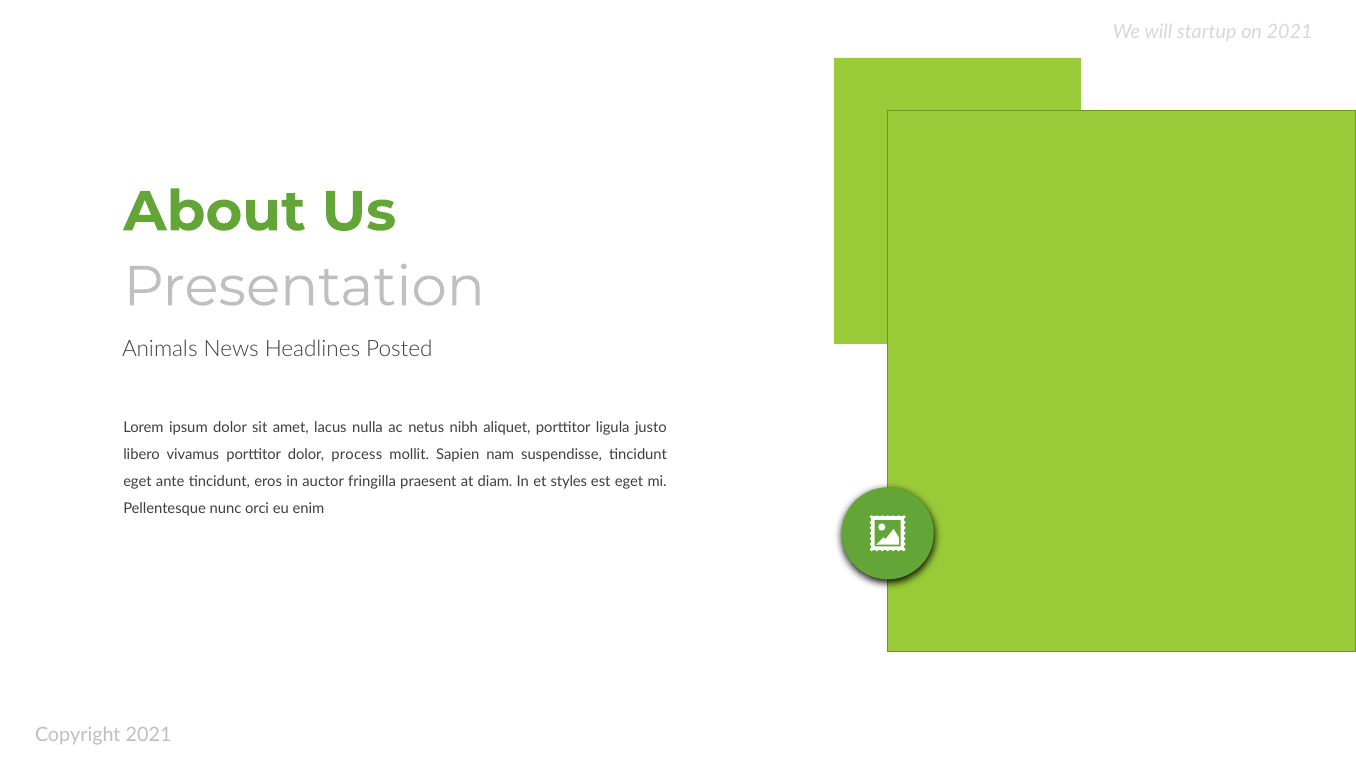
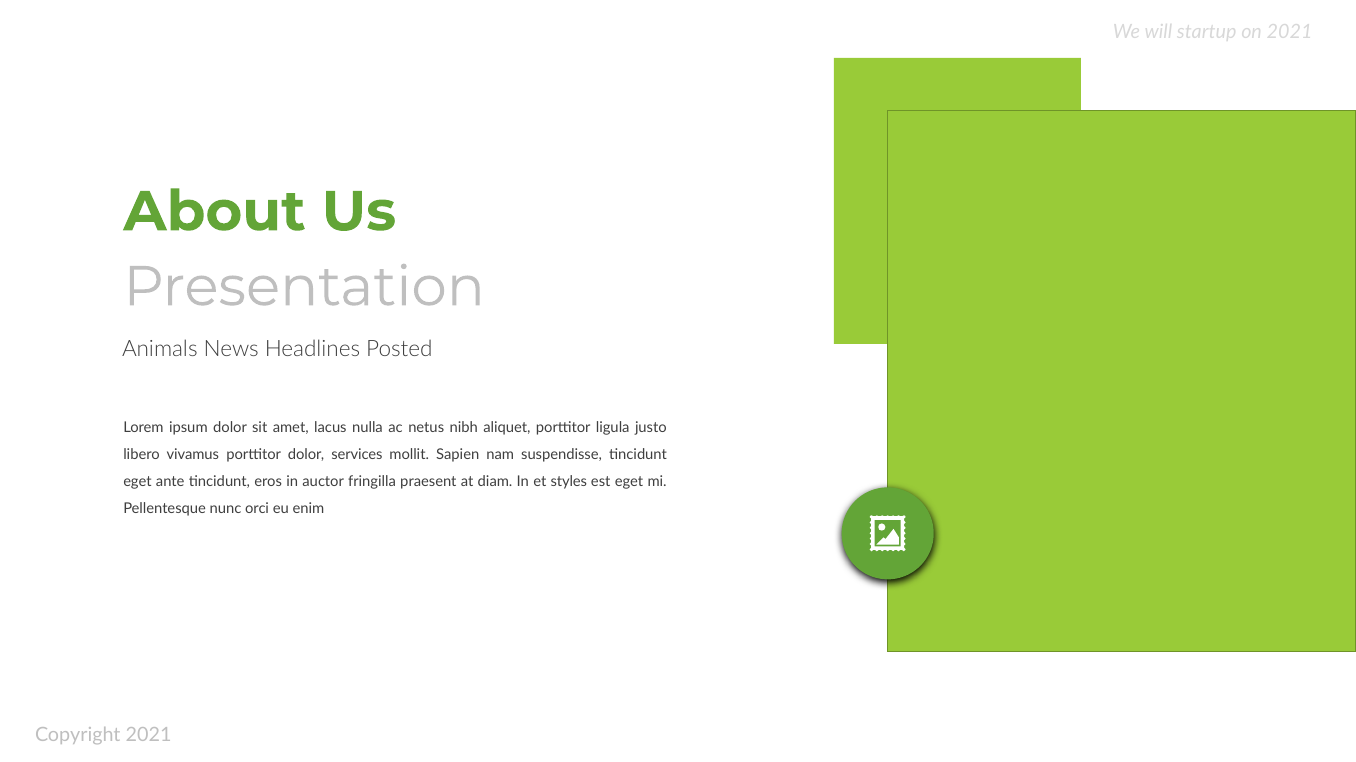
process: process -> services (357, 455)
